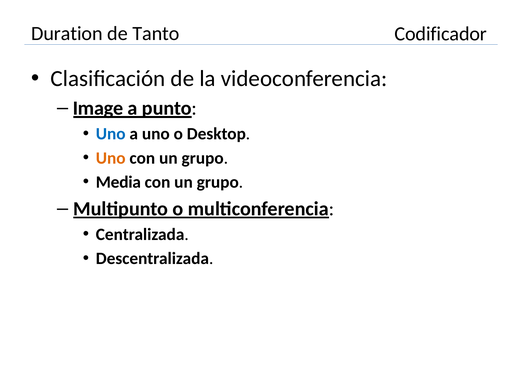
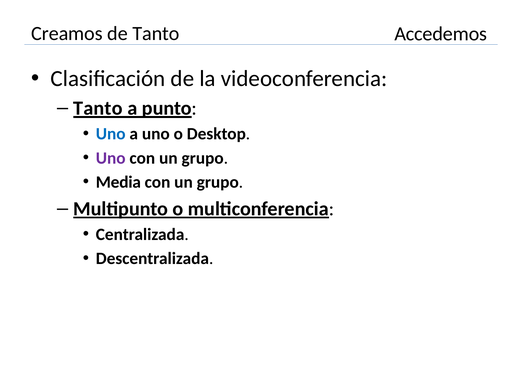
Duration: Duration -> Creamos (67, 33)
Codificador: Codificador -> Accedemos (441, 34)
Image: Image -> Tanto (98, 108)
Uno colour: orange -> purple (111, 158)
